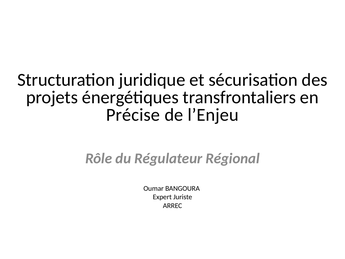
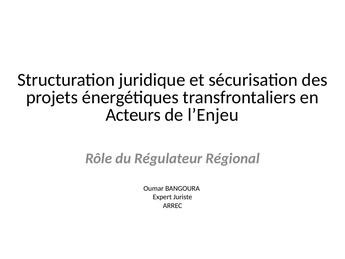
Précise: Précise -> Acteurs (133, 115)
